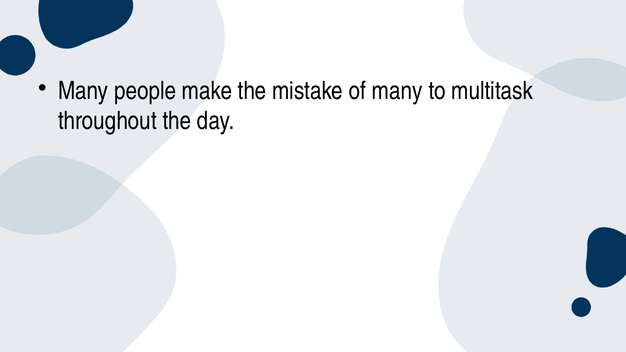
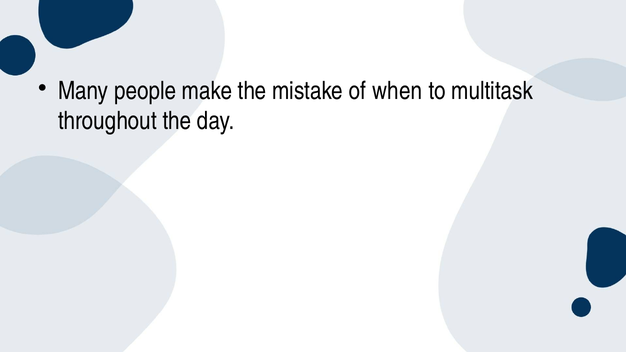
of many: many -> when (397, 91)
